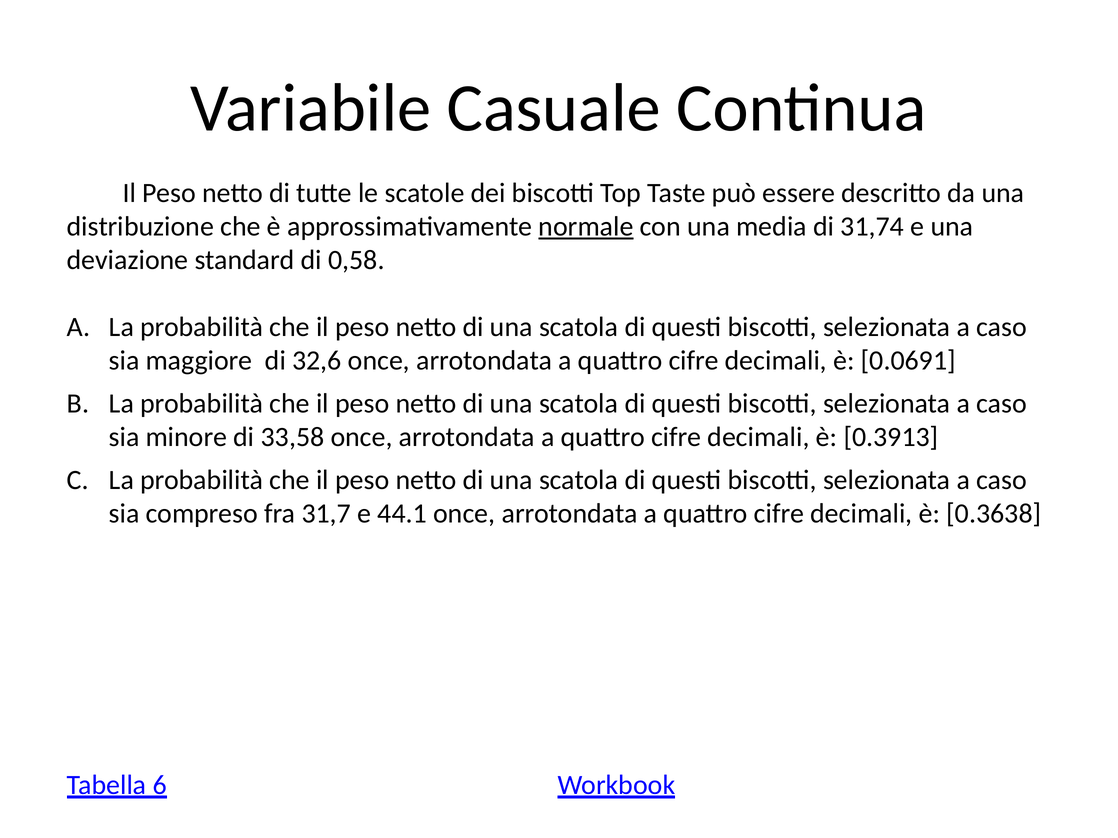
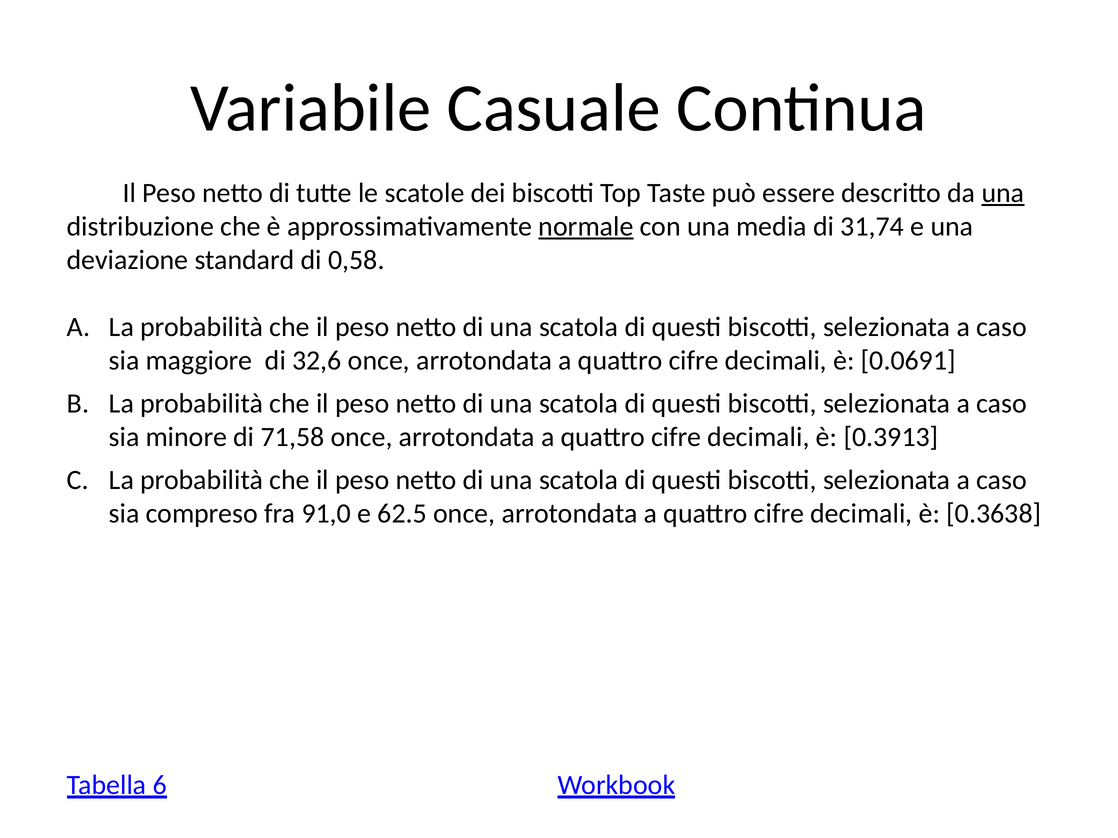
una underline: none -> present (1003, 193)
33,58: 33,58 -> 71,58 (293, 437)
31,7: 31,7 -> 91,0 (326, 514)
44.1: 44.1 -> 62.5 (402, 514)
